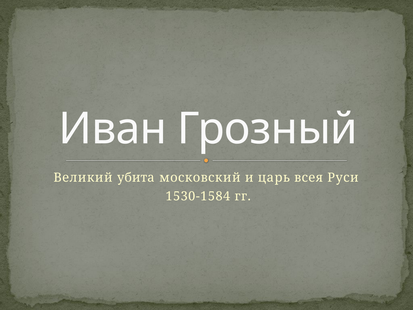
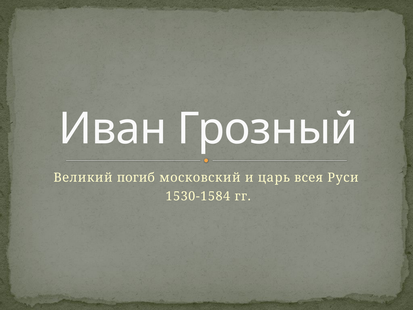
убита: убита -> погиб (136, 178)
